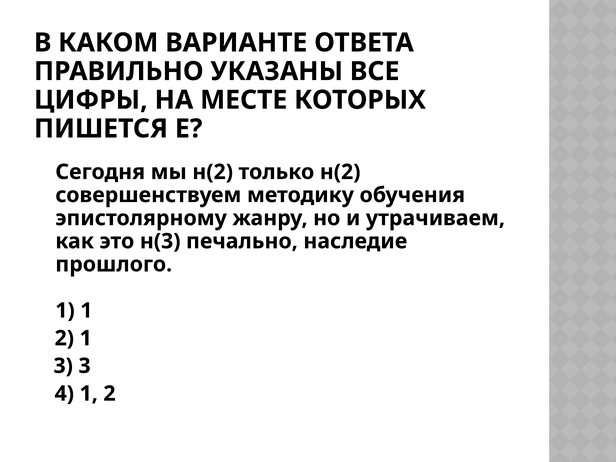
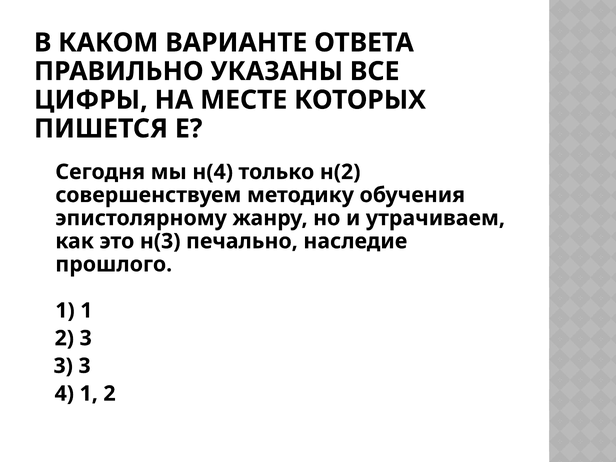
мы н(2: н(2 -> н(4 (213, 172)
2 1: 1 -> 3 (86, 338)
